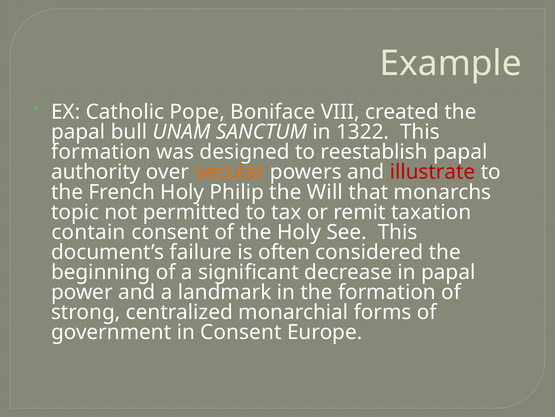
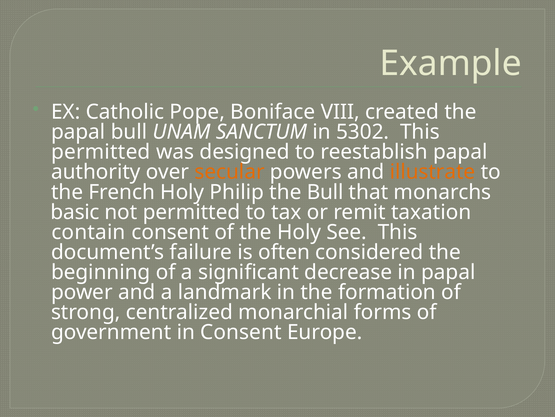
1322: 1322 -> 5302 (363, 132)
formation: formation -> permitted (101, 152)
illustrate colour: red -> orange (433, 172)
the Will: Will -> Bull (325, 192)
topic: topic -> basic (75, 212)
